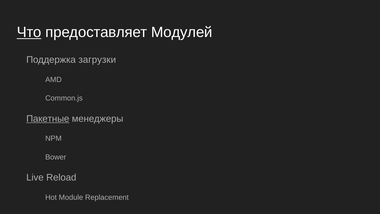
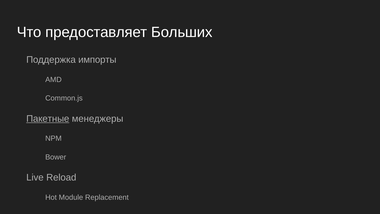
Что underline: present -> none (29, 32)
Модулей: Модулей -> Больших (182, 32)
загрузки: загрузки -> импорты (97, 60)
